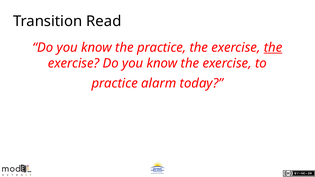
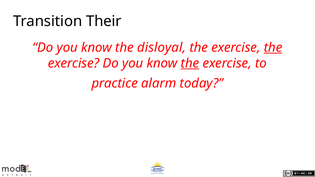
Read: Read -> Their (104, 21)
the practice: practice -> disloyal (162, 48)
the underline: none -> present (190, 63)
